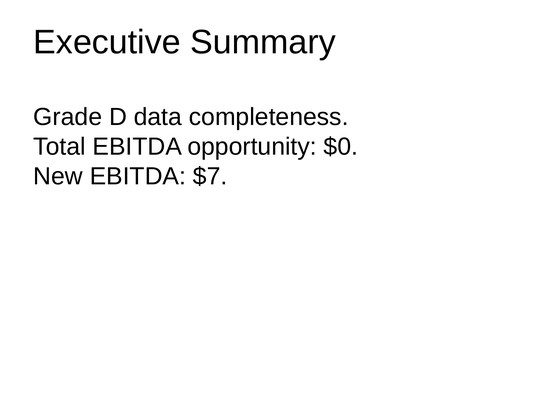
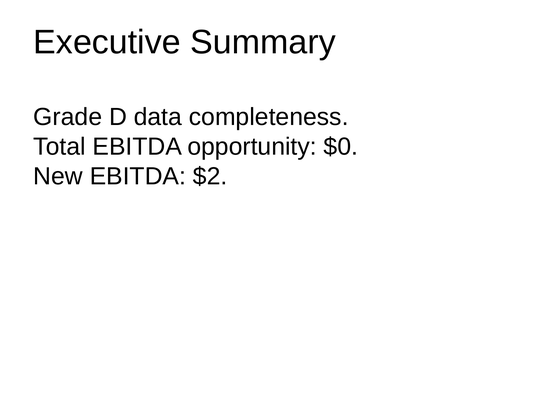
$7: $7 -> $2 (210, 176)
